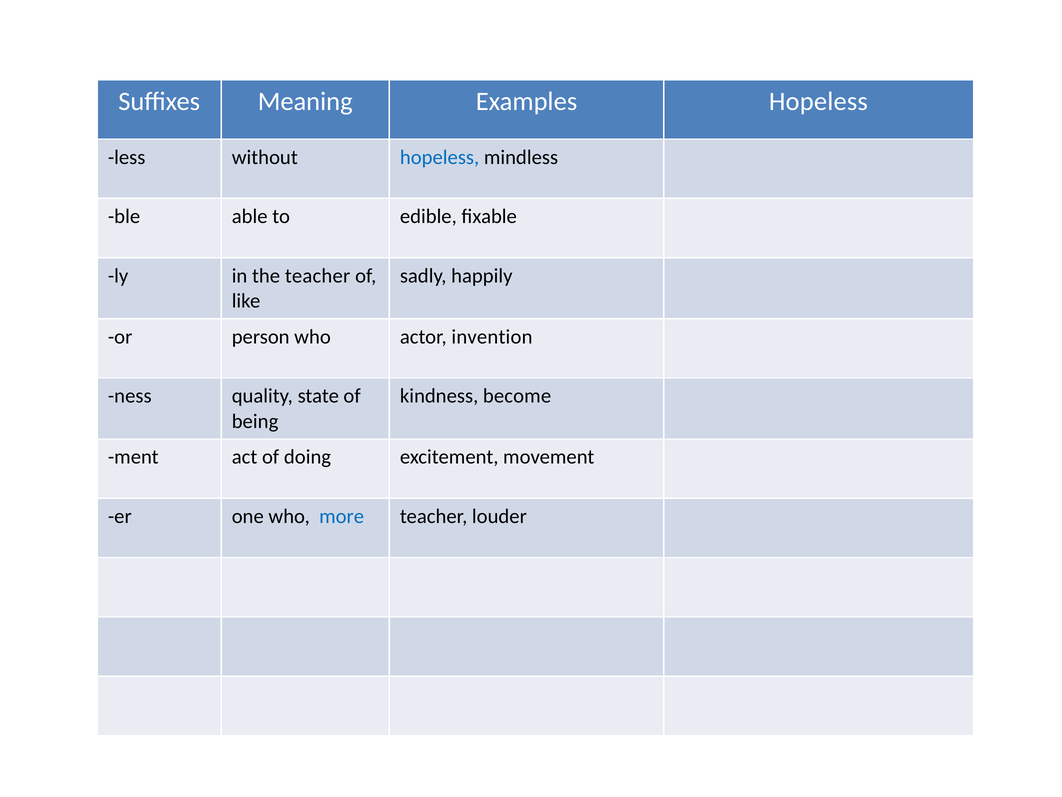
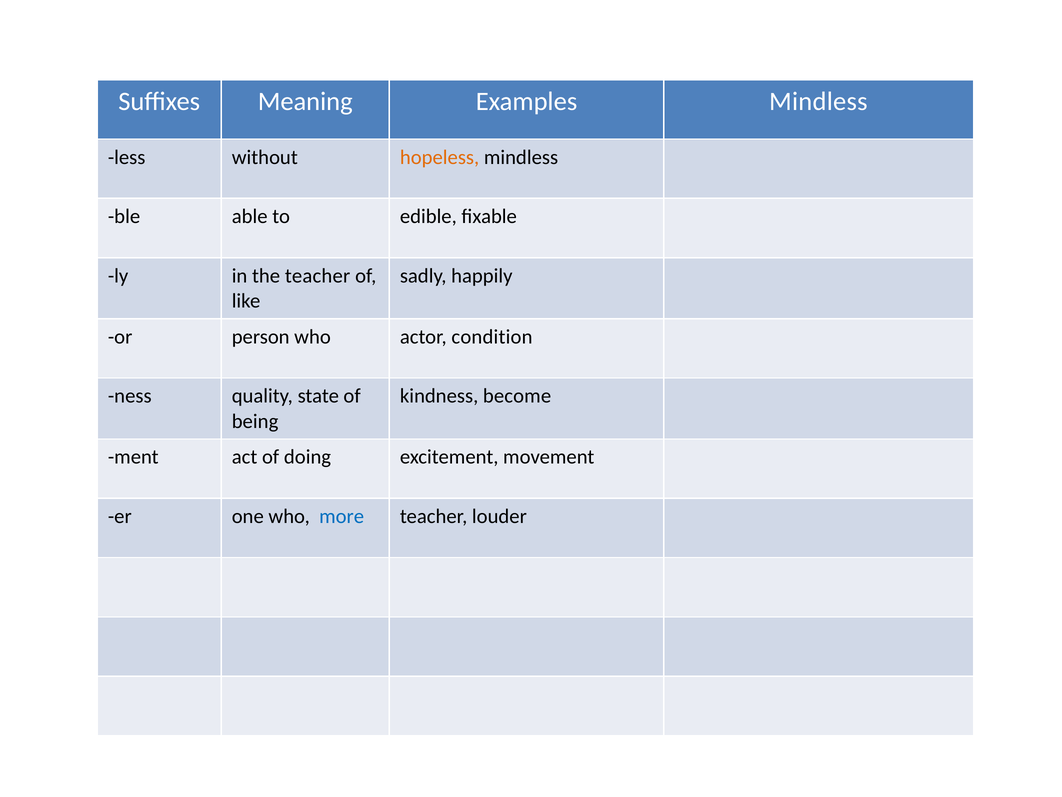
Examples Hopeless: Hopeless -> Mindless (818, 101)
hopeless colour: blue -> orange (440, 157)
invention: invention -> condition (492, 337)
